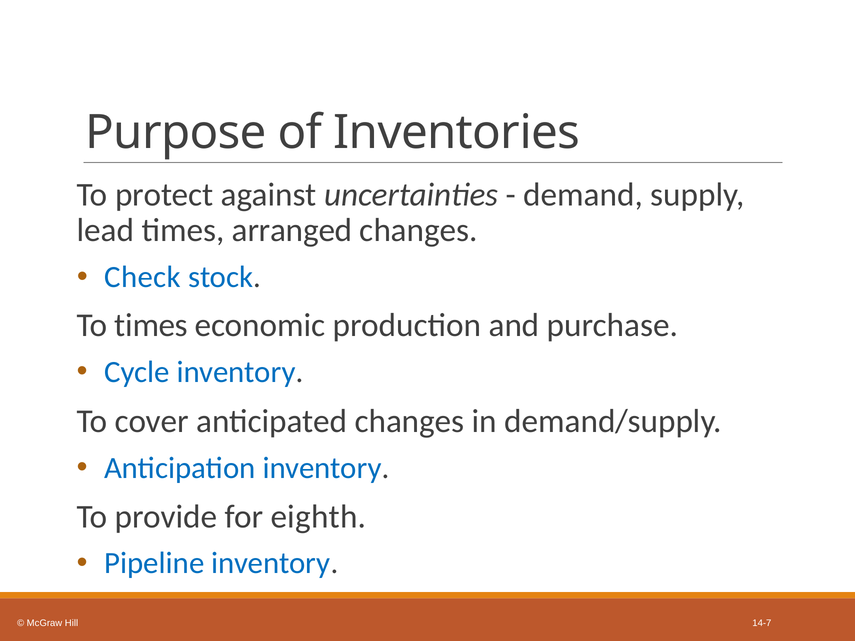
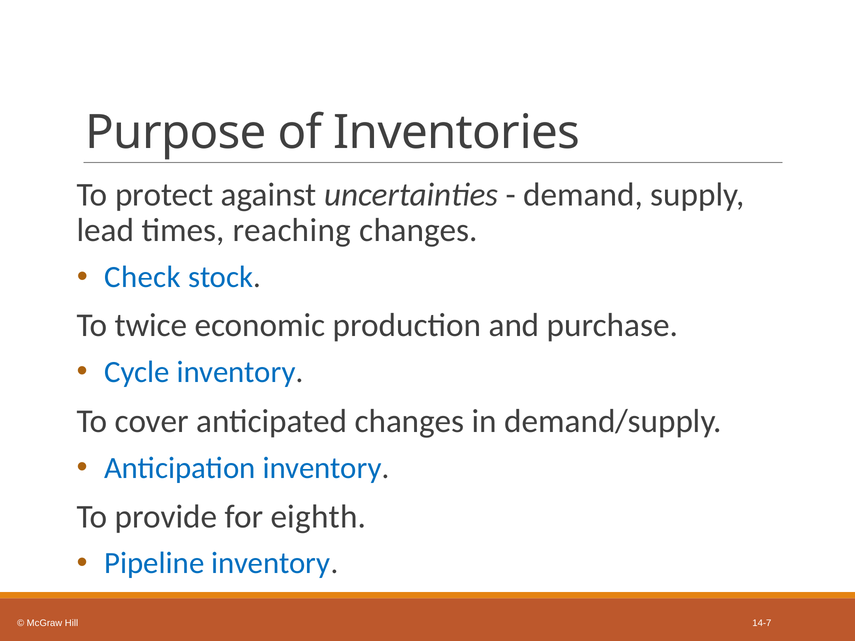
arranged: arranged -> reaching (292, 231)
To times: times -> twice (151, 325)
